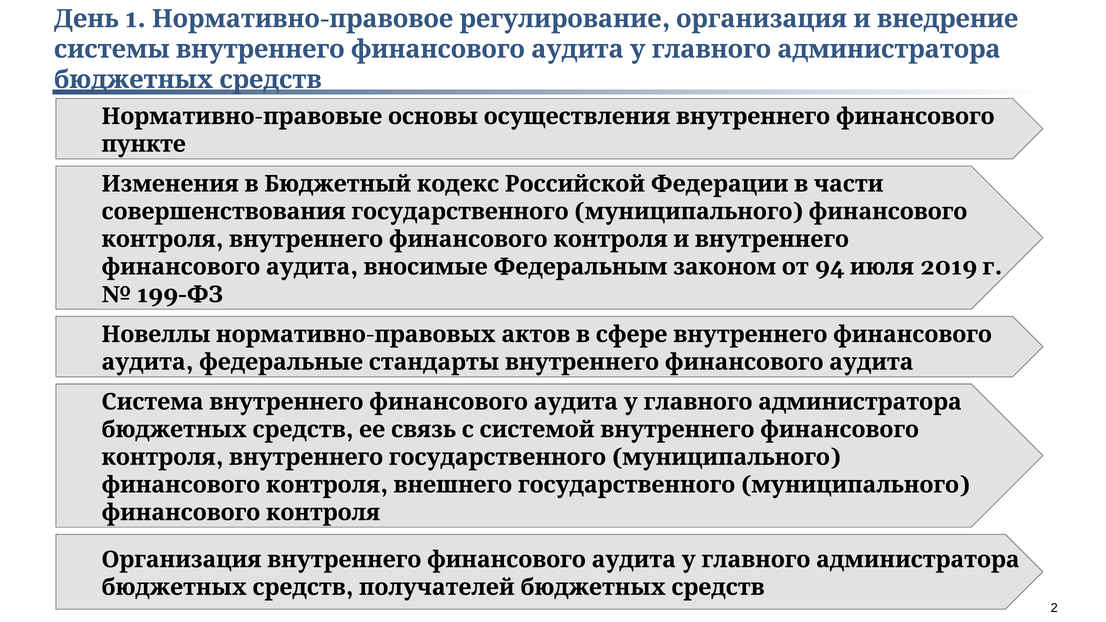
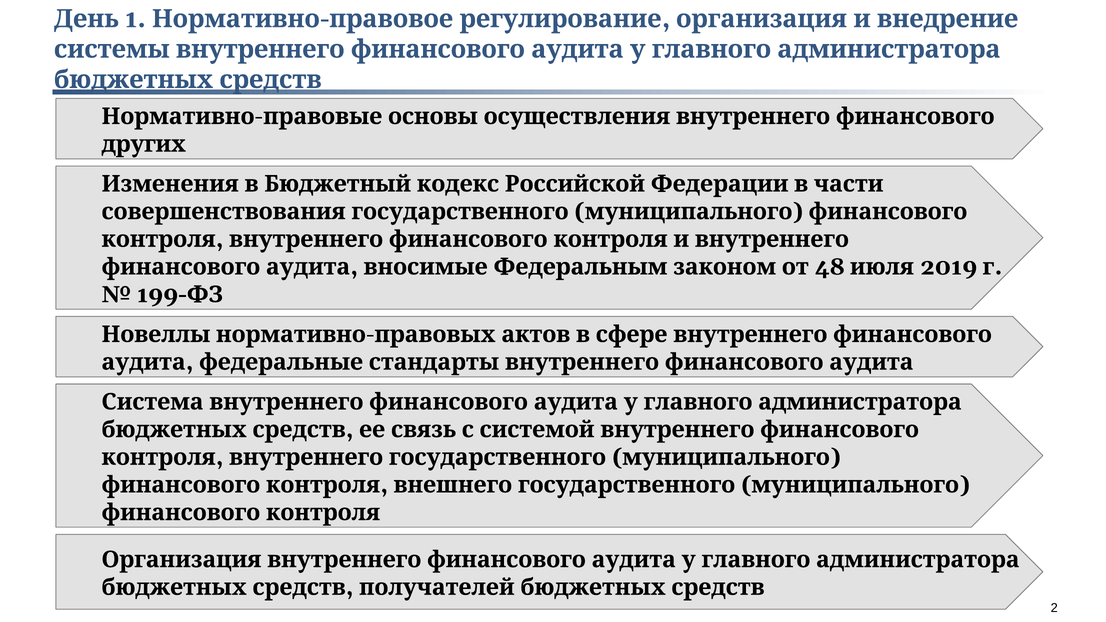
пункте: пункте -> других (144, 144)
94: 94 -> 48 (830, 267)
